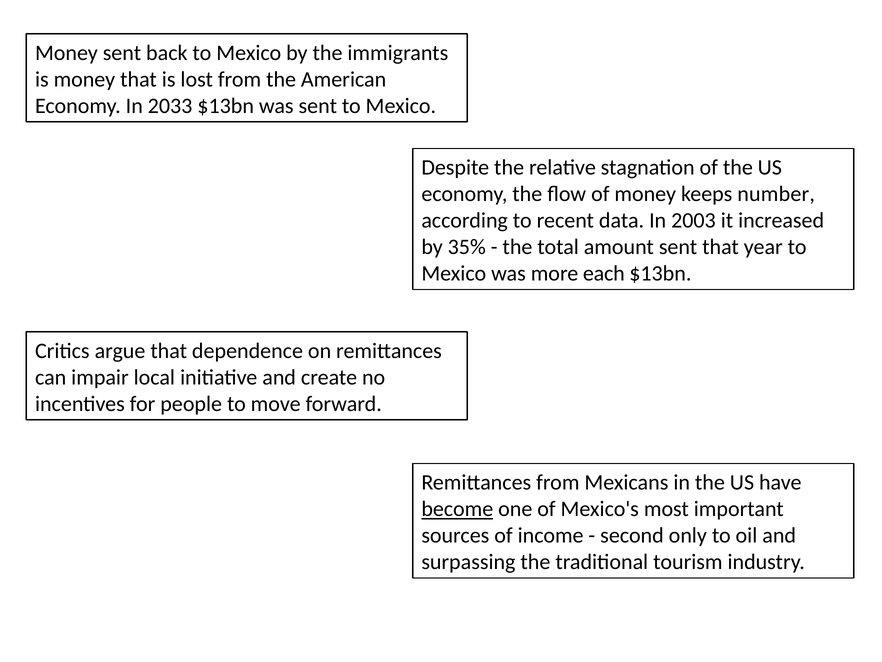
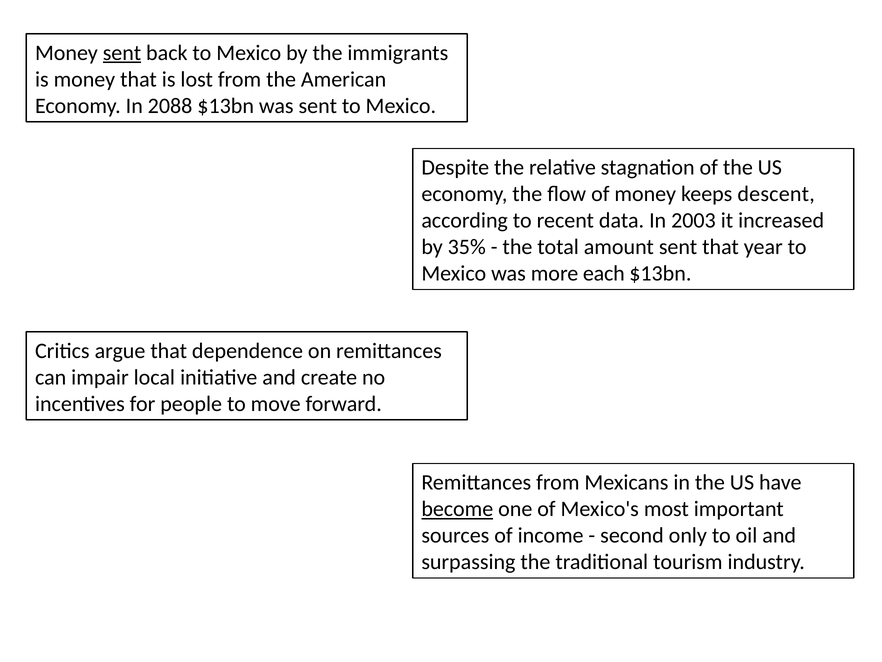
sent underline: none -> present (122, 53)
2033: 2033 -> 2088 (170, 106)
number: number -> descent (776, 194)
